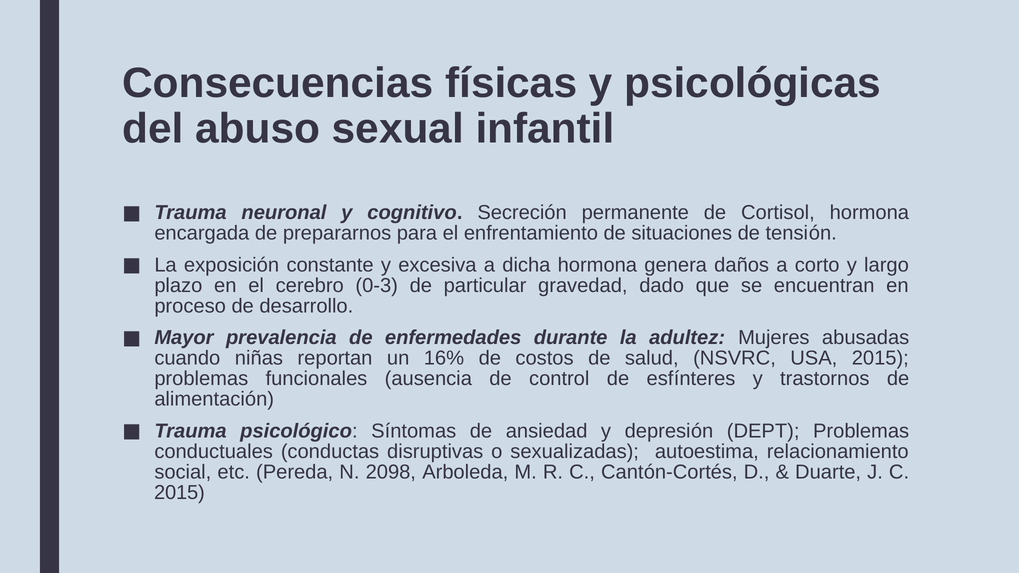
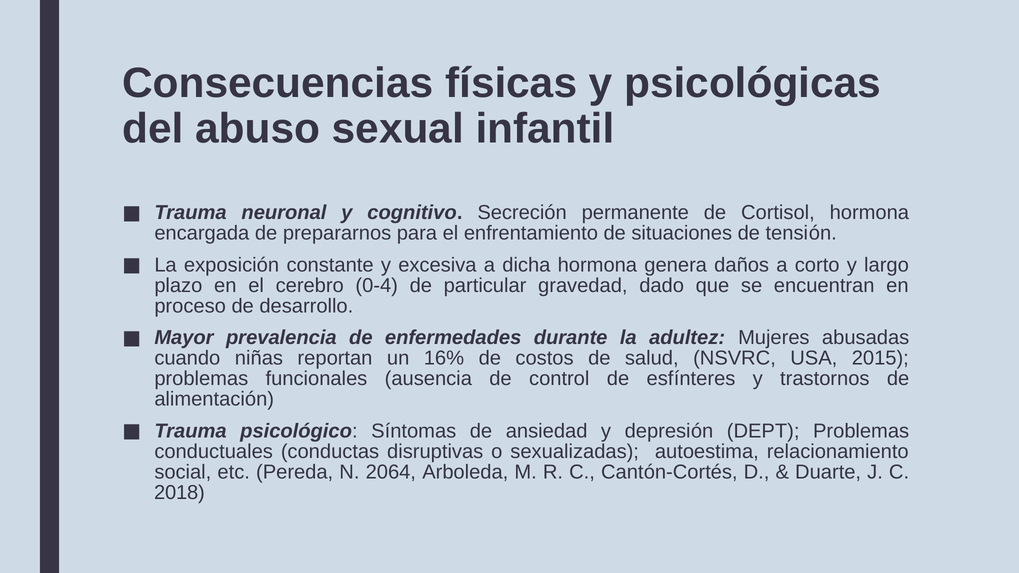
0-3: 0-3 -> 0-4 (377, 286)
2098: 2098 -> 2064 (391, 472)
2015: 2015 -> 2018 (179, 493)
